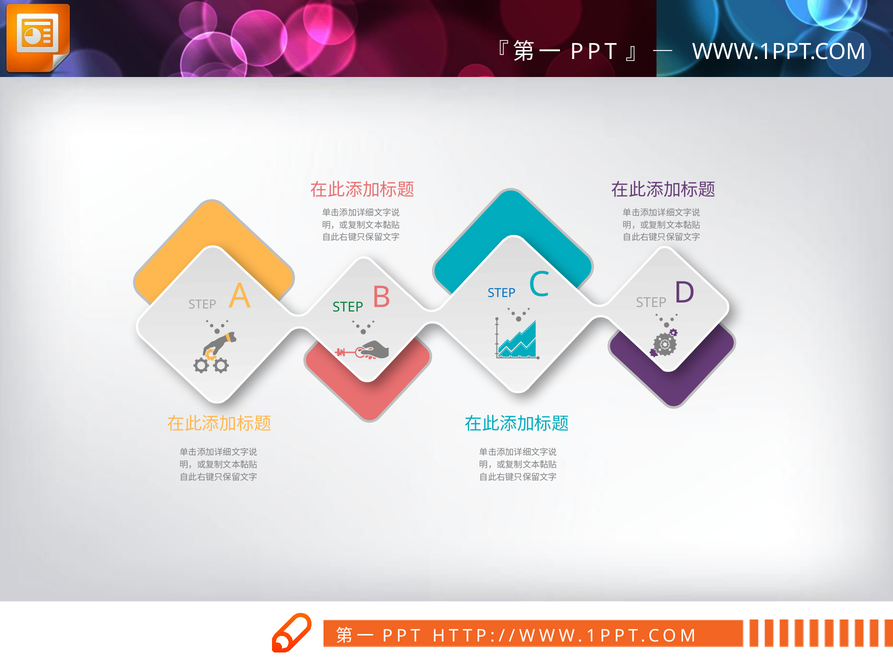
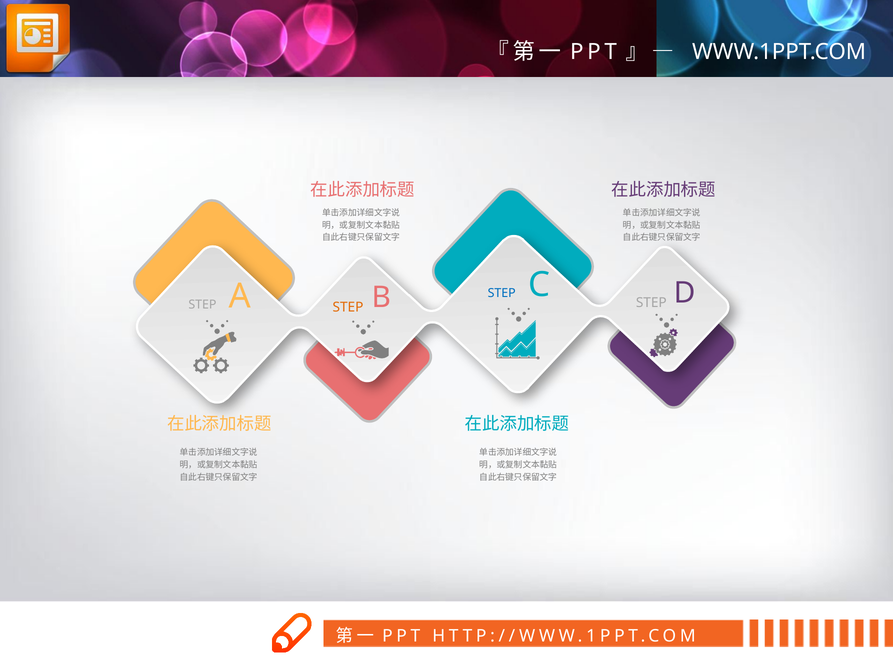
STEP colour: green -> orange (348, 307)
